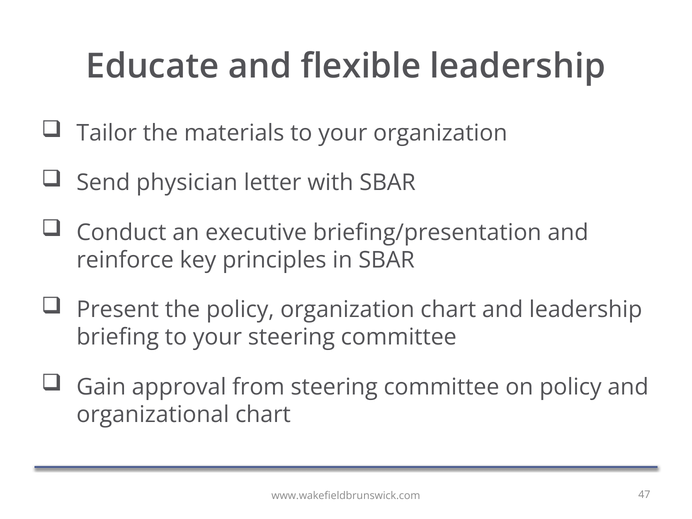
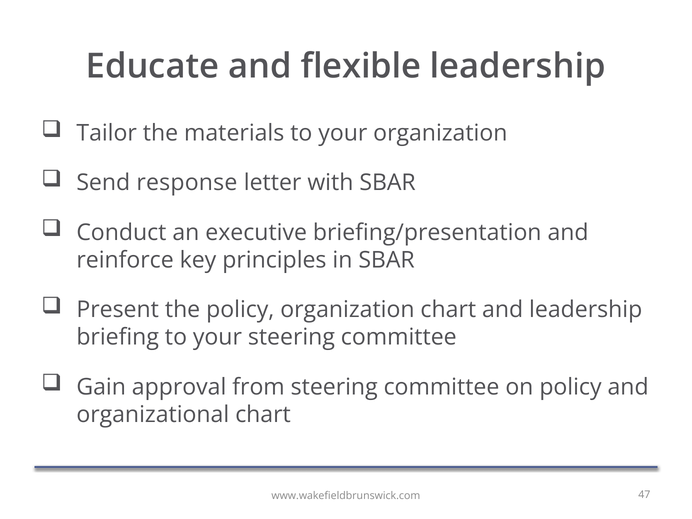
physician: physician -> response (187, 183)
